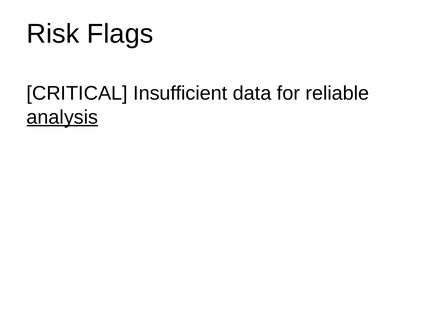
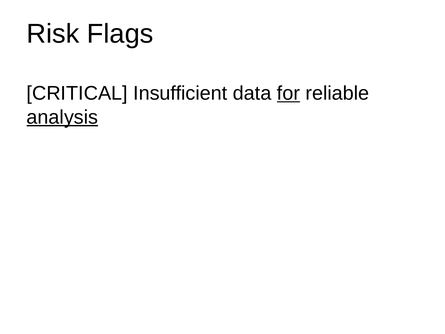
for underline: none -> present (288, 93)
